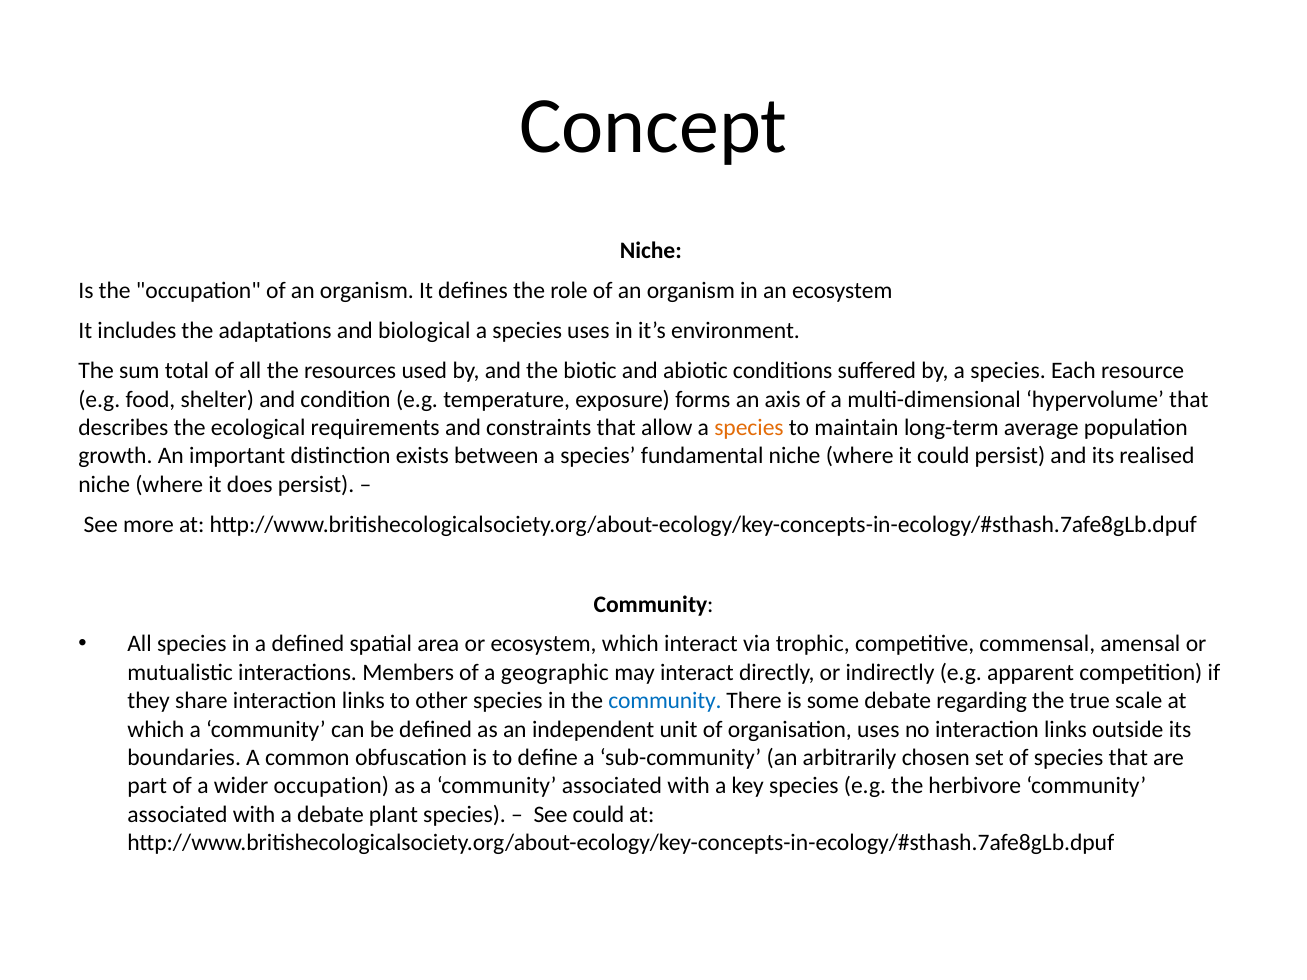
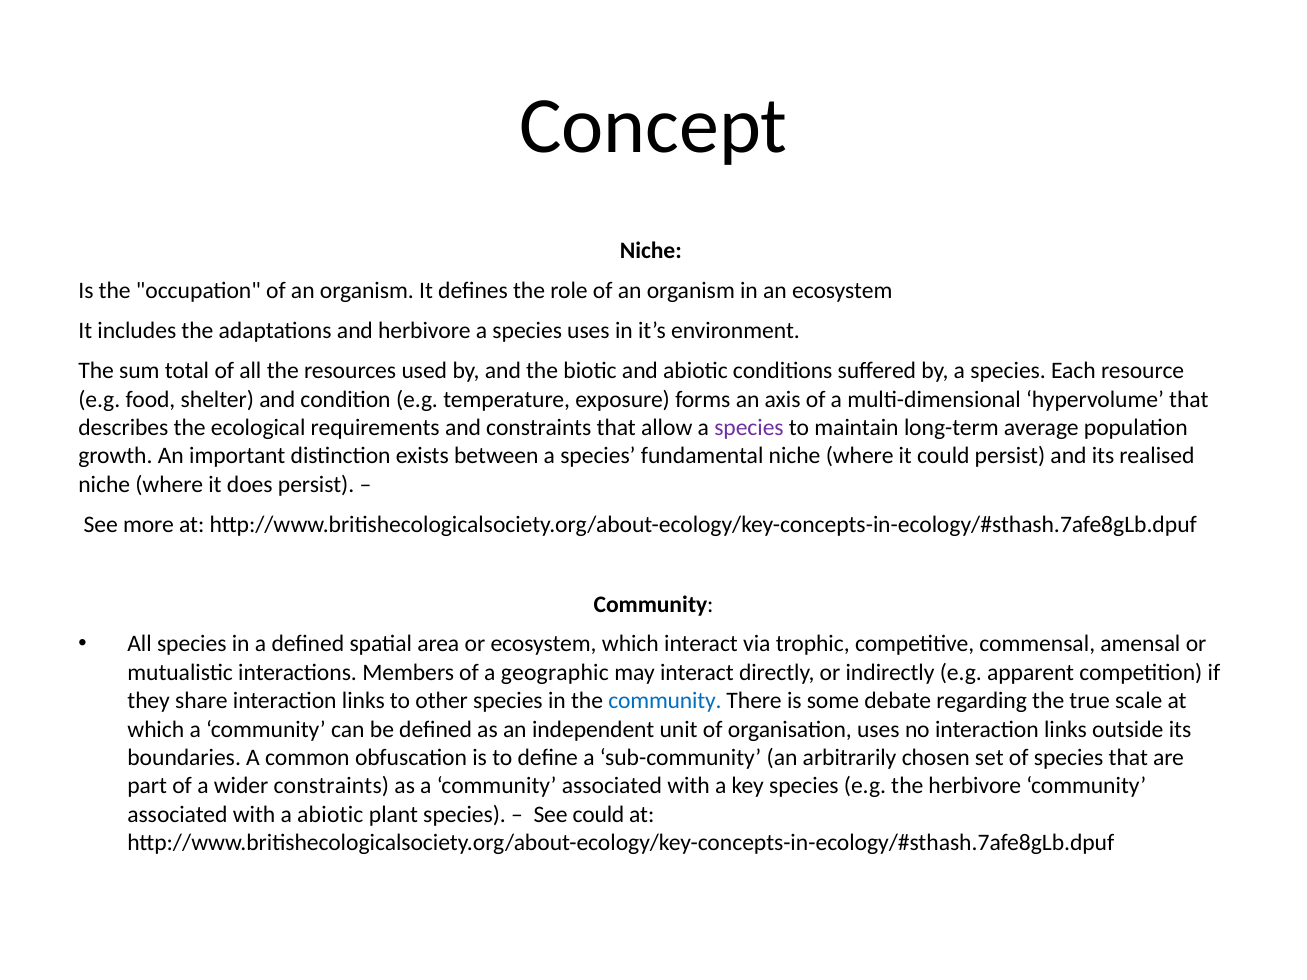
and biological: biological -> herbivore (424, 331)
species colour: orange -> purple (749, 428)
wider occupation: occupation -> constraints (331, 786)
a debate: debate -> abiotic (330, 814)
